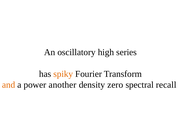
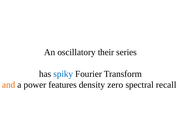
high: high -> their (106, 52)
spiky colour: orange -> blue (63, 74)
another: another -> features (63, 85)
